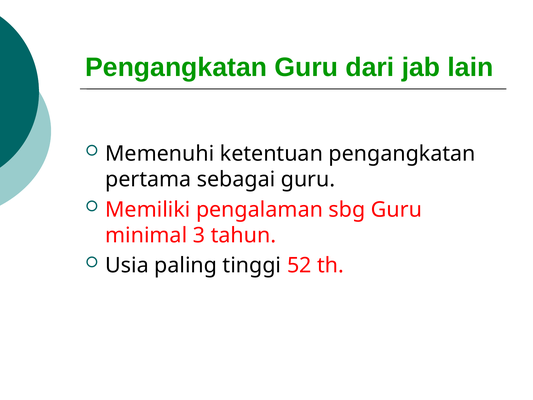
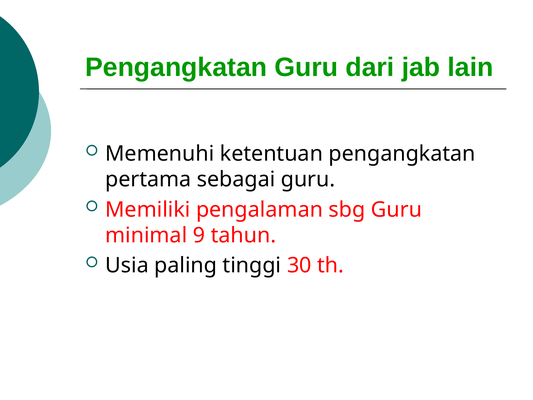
3: 3 -> 9 (199, 235)
52: 52 -> 30 (299, 265)
